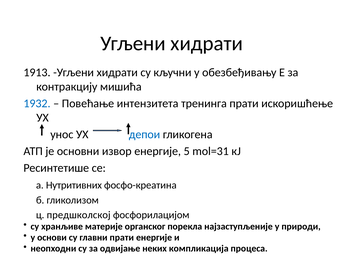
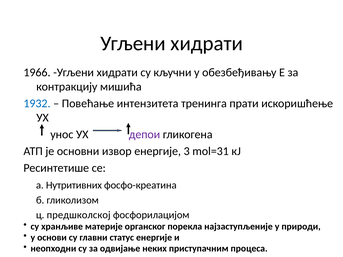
1913: 1913 -> 1966 (37, 73)
депои colour: blue -> purple (145, 135)
5: 5 -> 3 (187, 151)
главни прати: прати -> статус (122, 238)
компликација: компликација -> приступачним (199, 249)
